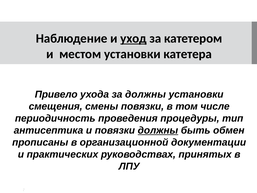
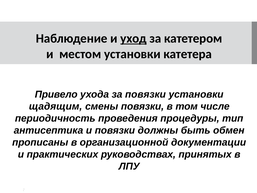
за должны: должны -> повязки (145, 94)
смещения: смещения -> щадящим (56, 106)
должны underline: present -> none (158, 130)
